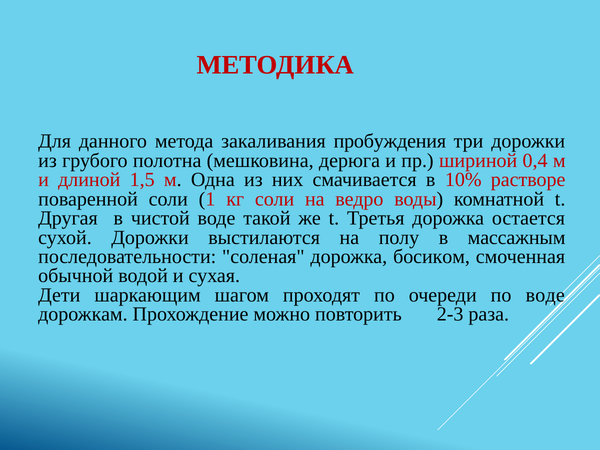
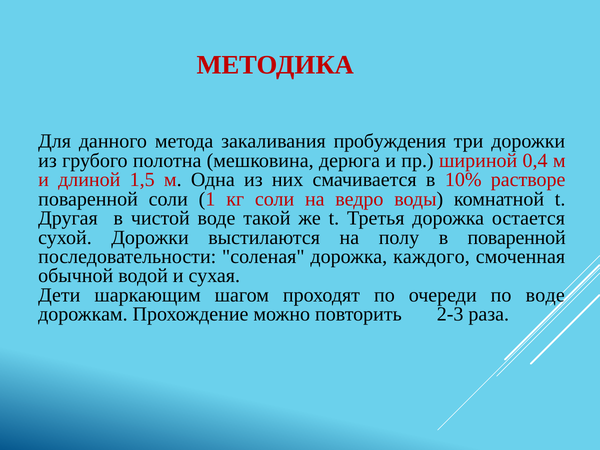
в массажным: массажным -> поваренной (517, 237)
босиком: босиком -> каждого (431, 257)
